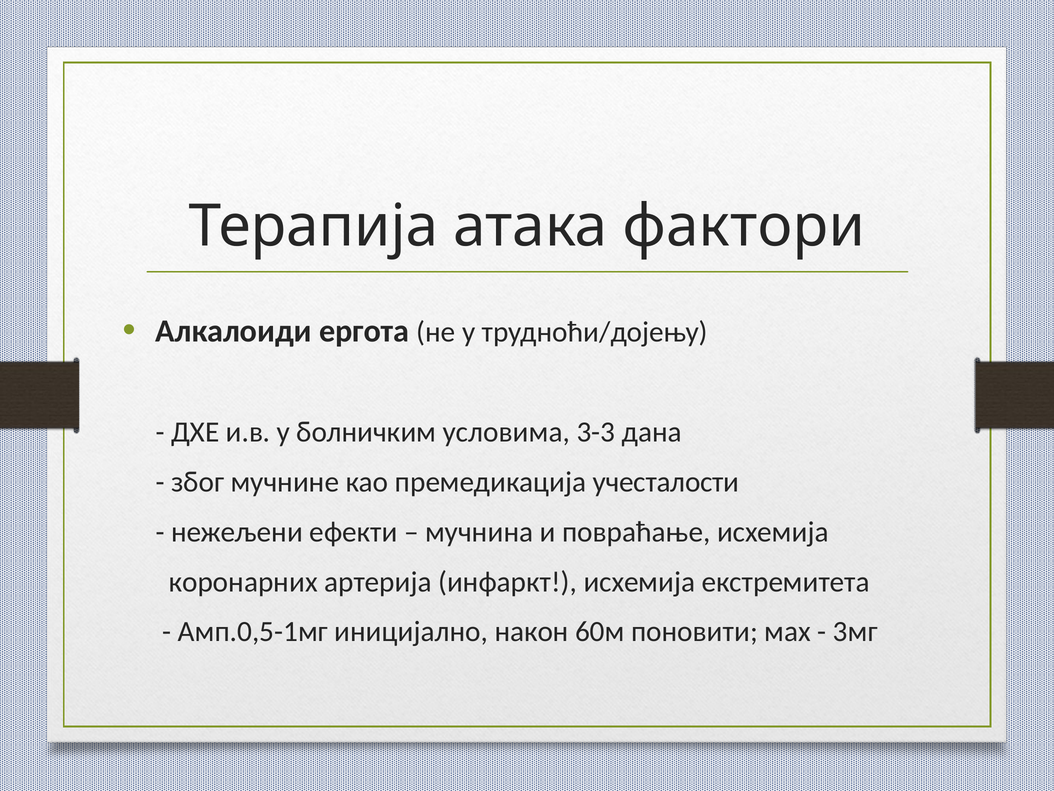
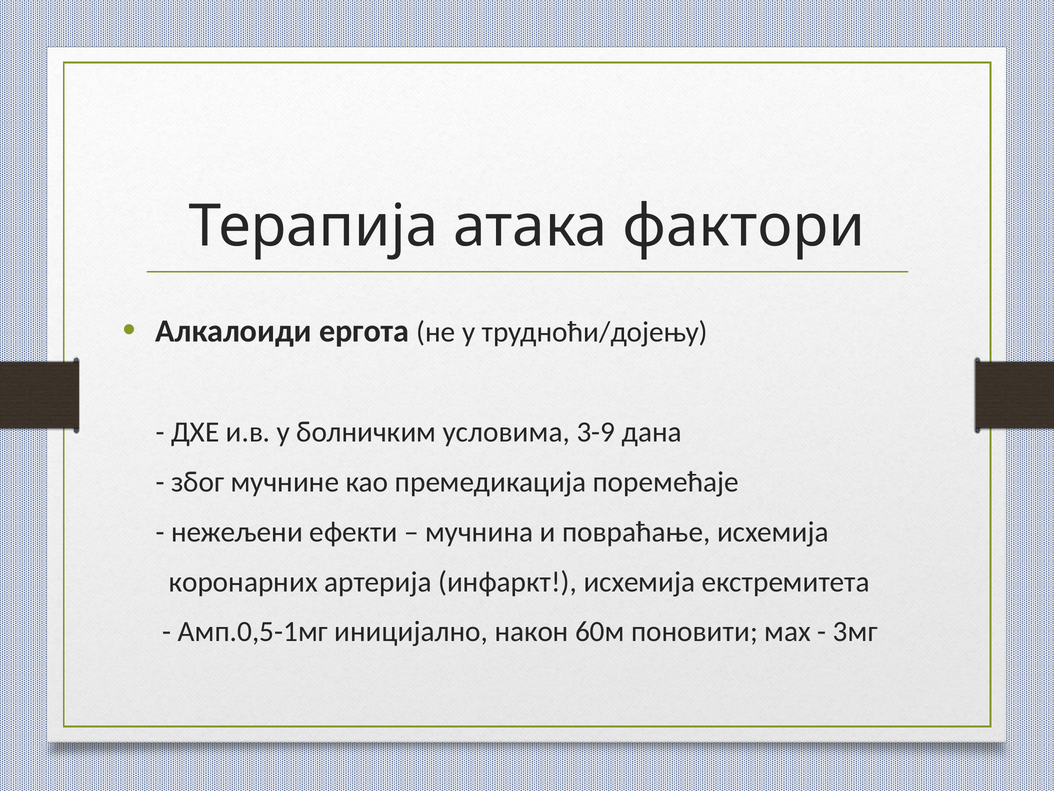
3-3: 3-3 -> 3-9 (596, 432)
учесталости: учесталости -> пoрeмeћaje (666, 482)
